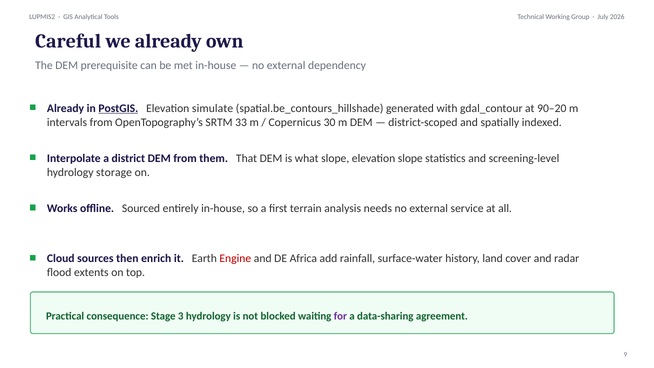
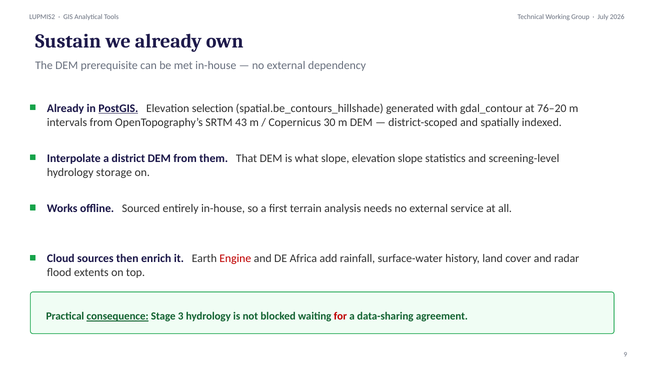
Careful: Careful -> Sustain (68, 41)
simulate: simulate -> selection (213, 108)
90–20: 90–20 -> 76–20 (552, 108)
33: 33 -> 43 (241, 122)
consequence underline: none -> present (118, 316)
for colour: purple -> red (340, 316)
